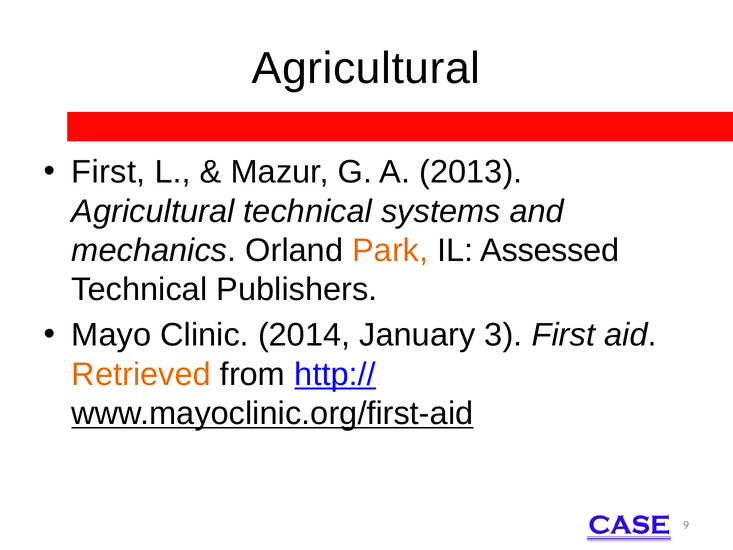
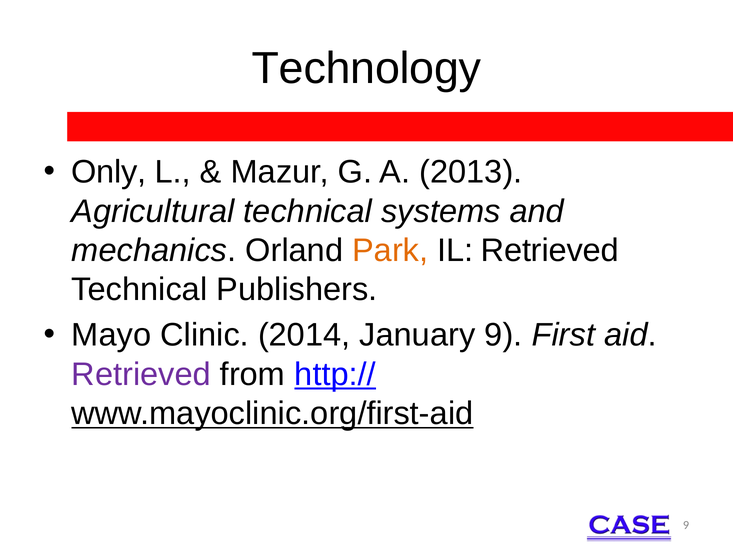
Agricultural: Agricultural -> Technology (366, 69)
First: First -> Only (109, 172)
IL Assessed: Assessed -> Retrieved (550, 250)
January 3: 3 -> 9 (503, 335)
Retrieved colour: orange -> purple (141, 374)
